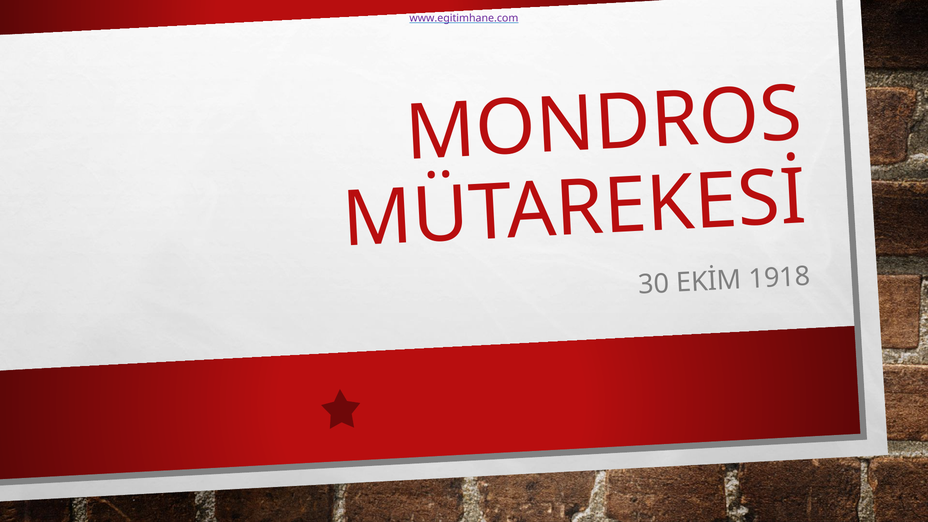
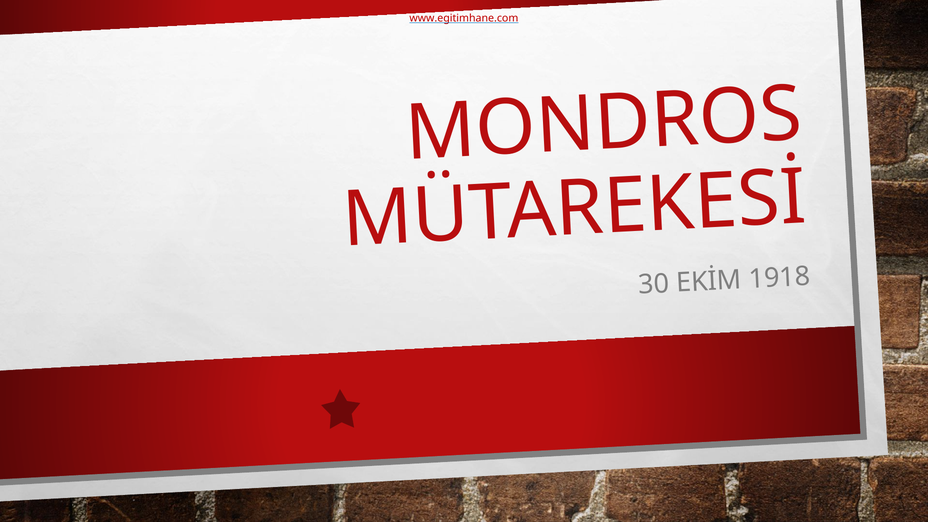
www.egitimhane.com colour: purple -> red (464, 18)
